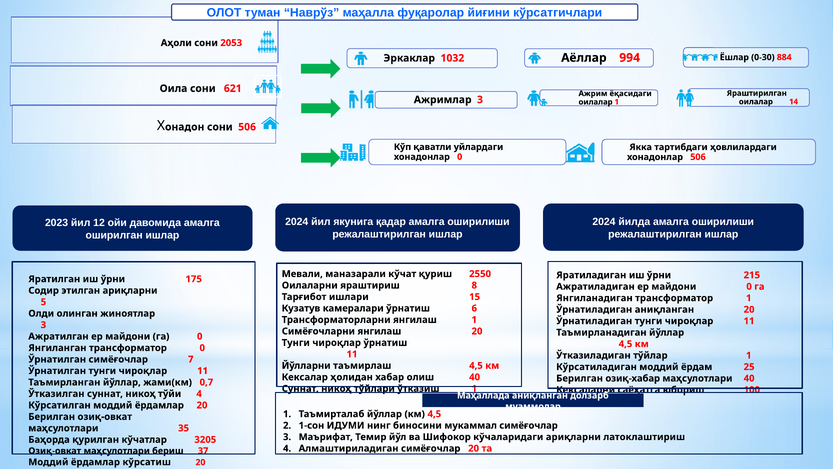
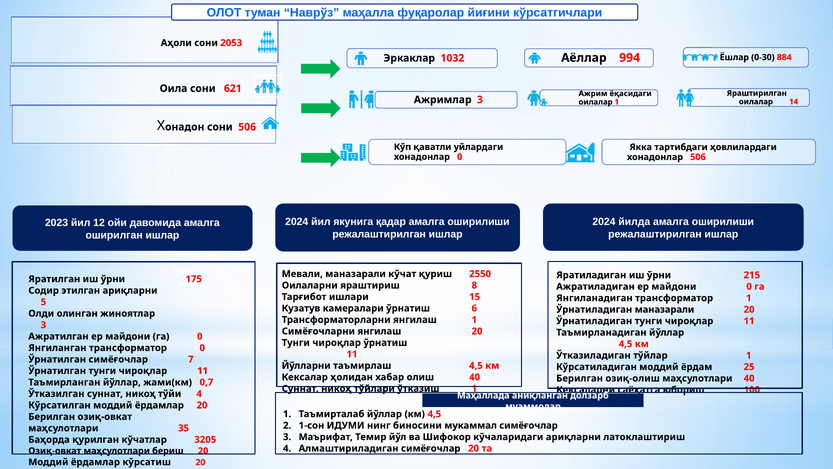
Ўрнатиладиган аниқланган: аниқланган -> маназарали (664, 309)
озиқ-хабар: озиқ-хабар -> озиқ-олиш (633, 378)
бериш 37: 37 -> 20 (203, 450)
